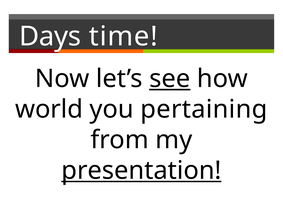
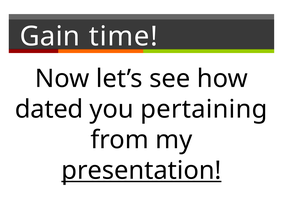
Days: Days -> Gain (50, 36)
see underline: present -> none (170, 79)
world: world -> dated (49, 109)
